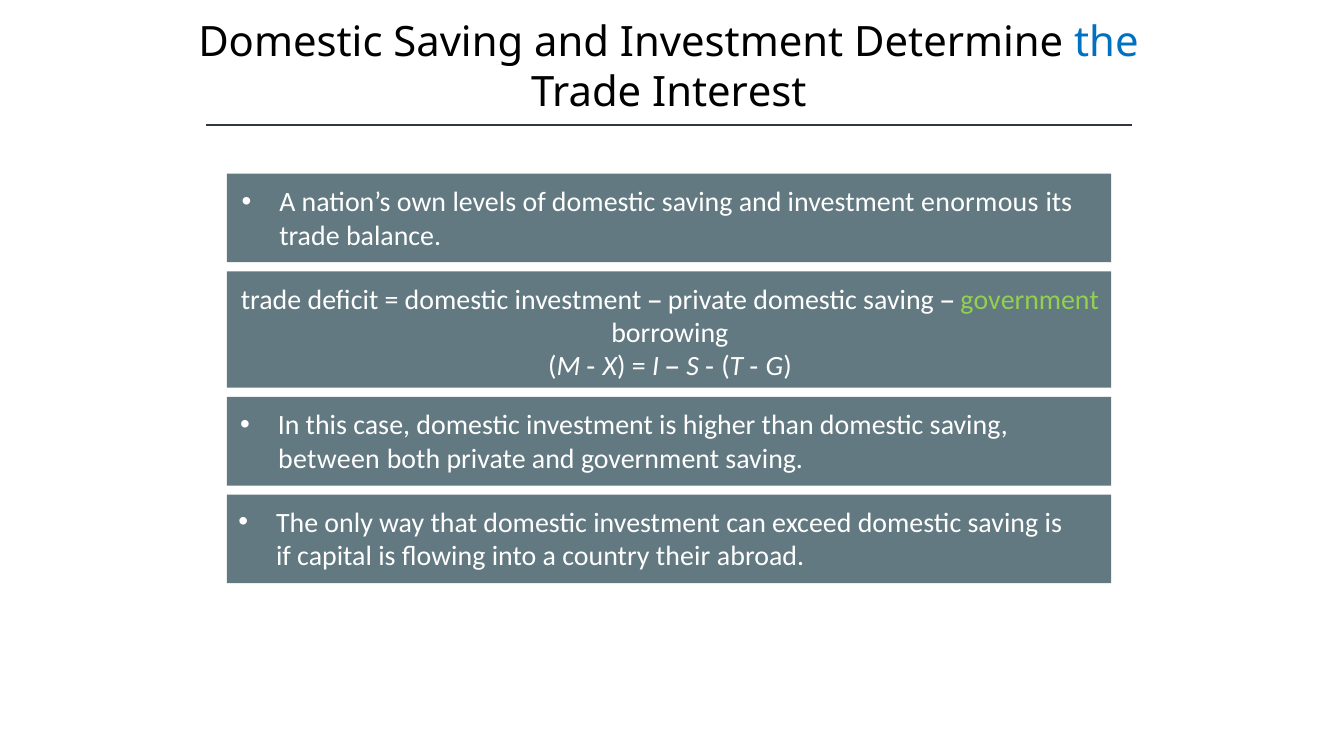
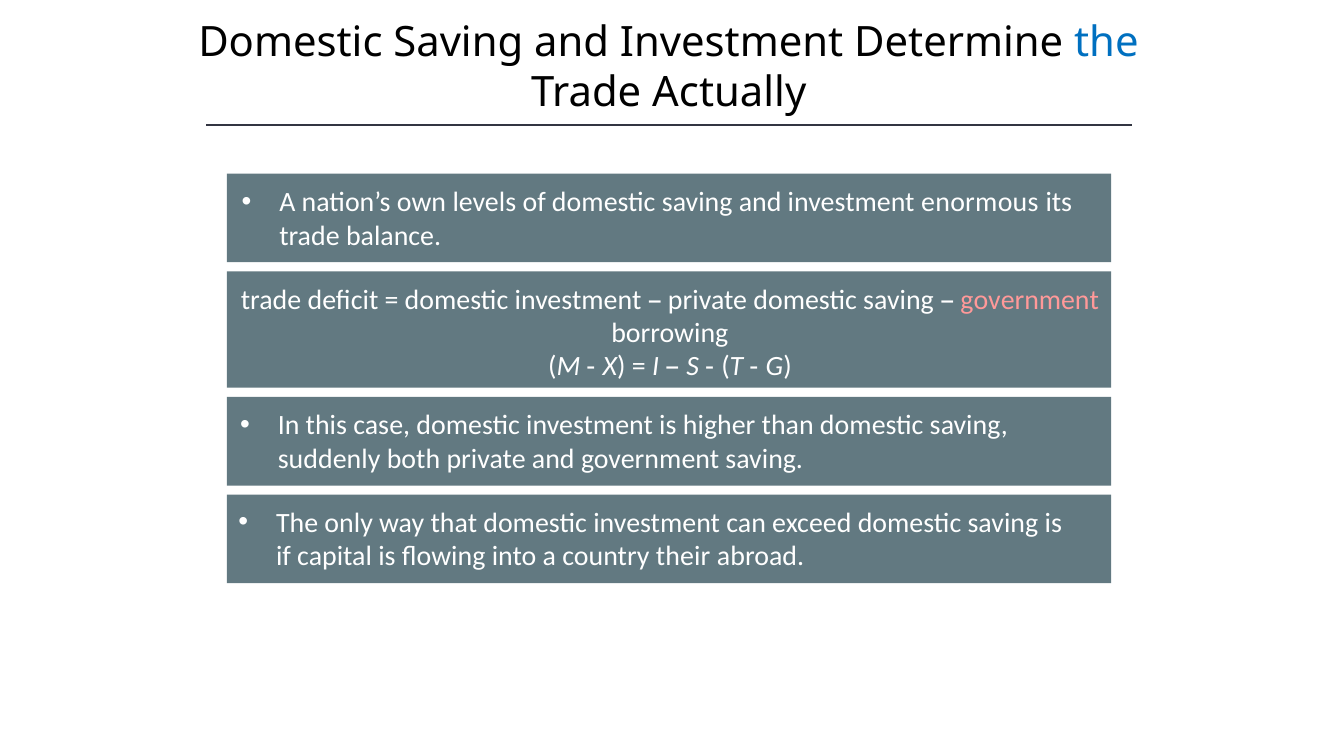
Interest: Interest -> Actually (729, 93)
government colour: light green -> pink (1030, 300)
between: between -> suddenly (329, 459)
